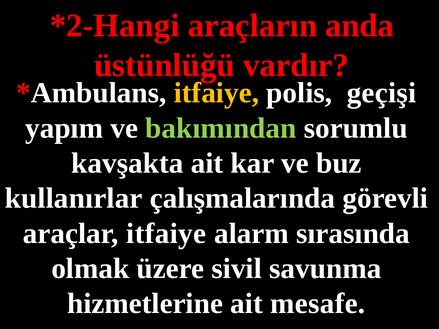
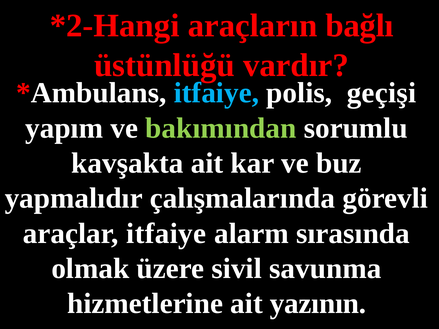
anda: anda -> bağlı (360, 26)
itfaiye colour: yellow -> light blue (216, 93)
kullanırlar: kullanırlar -> yapmalıdır (74, 198)
mesafe: mesafe -> yazının (318, 304)
